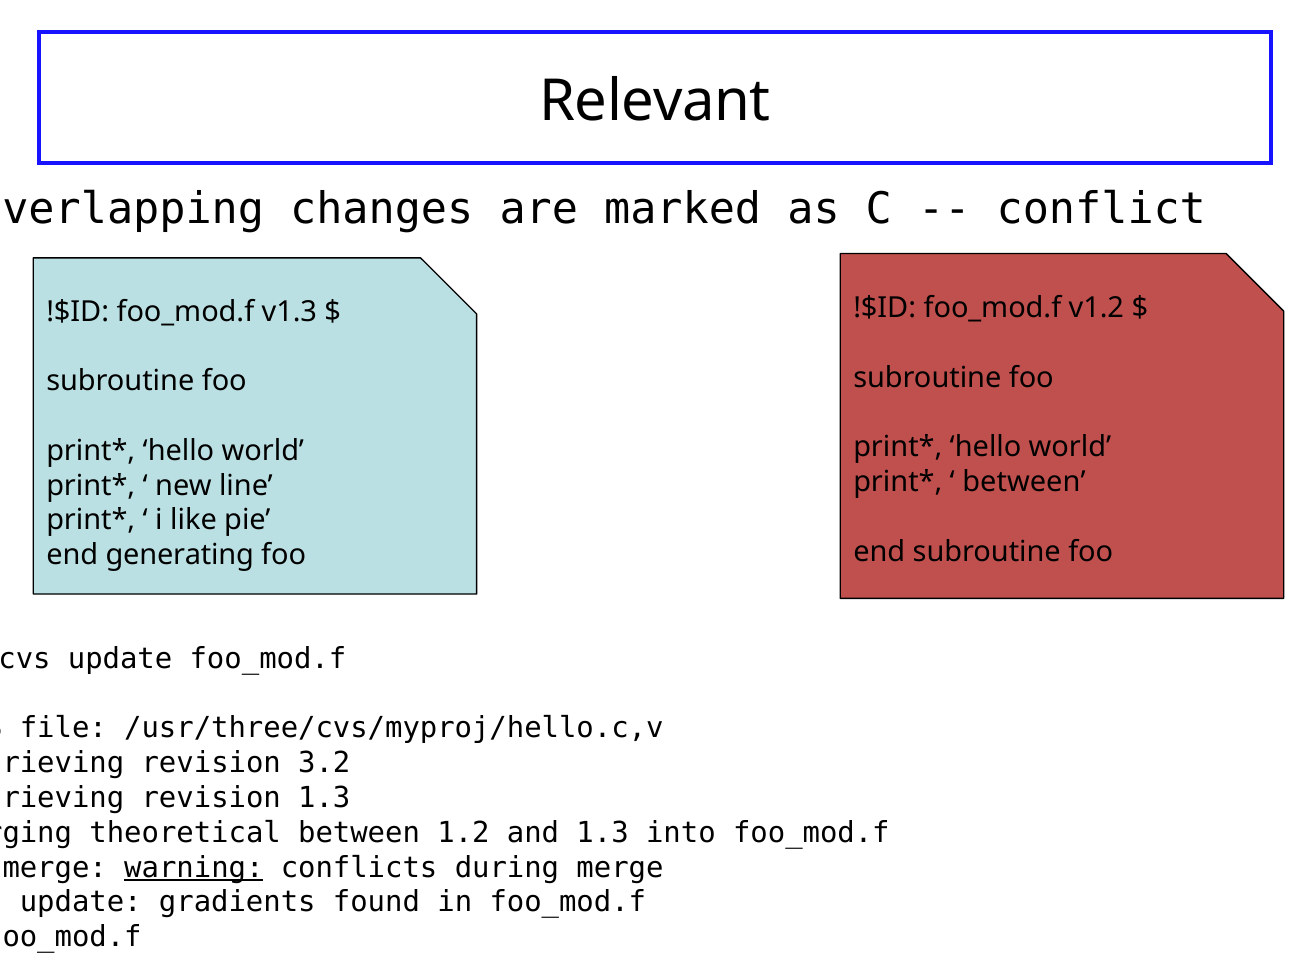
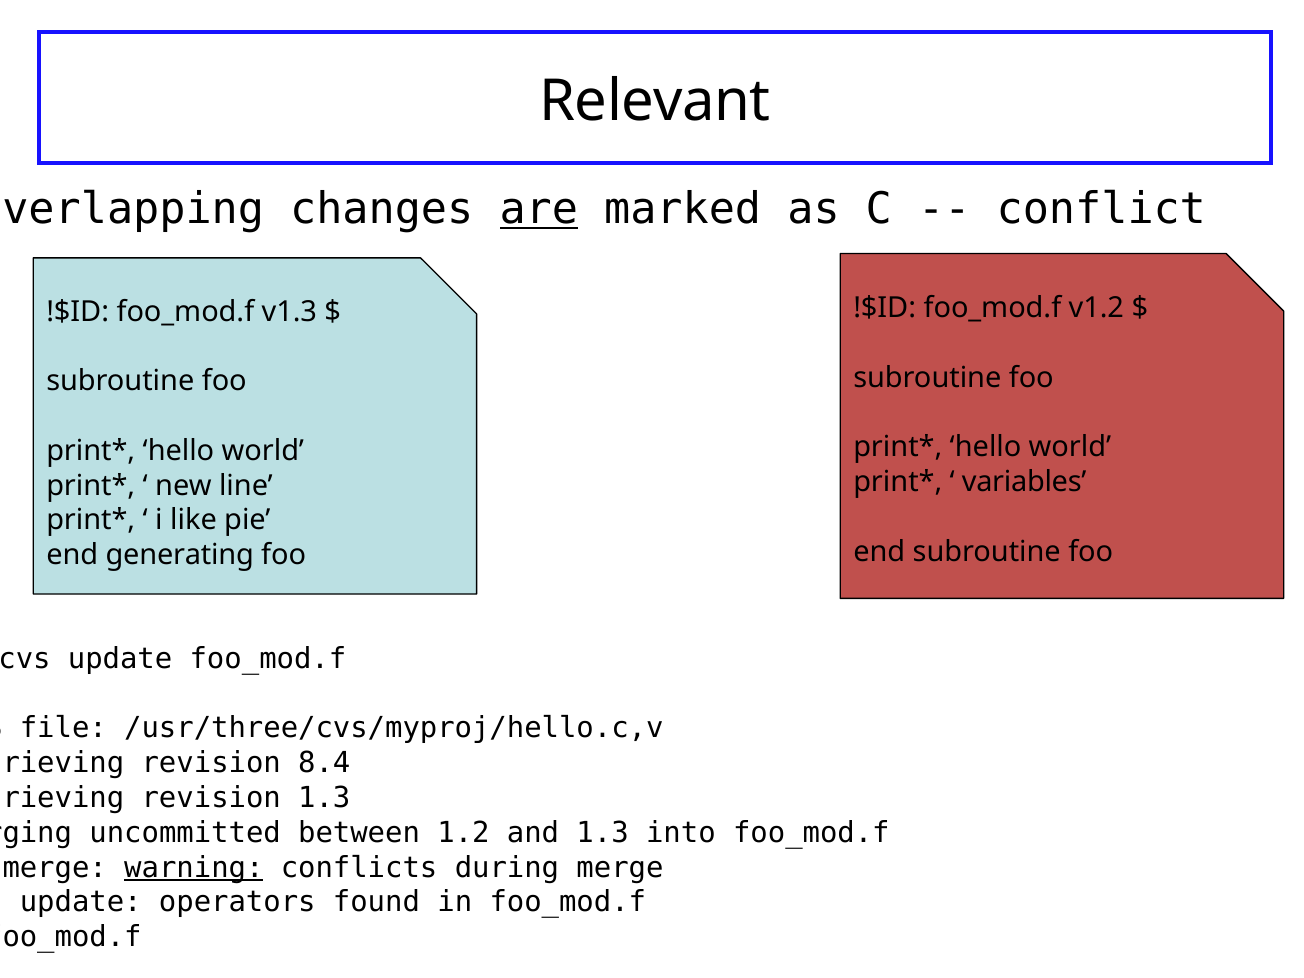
are underline: none -> present (539, 209)
between: between -> variables (1024, 482)
3.2: 3.2 -> 8.4 (324, 763)
theoretical: theoretical -> uncommitted (185, 833)
gradients: gradients -> operators (237, 902)
